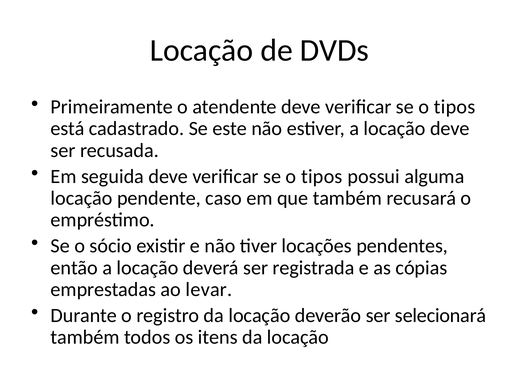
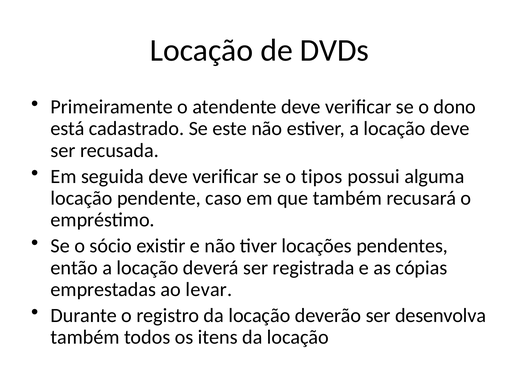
tipos: tipos -> dono (455, 107)
selecionará: selecionará -> desenvolva (441, 316)
